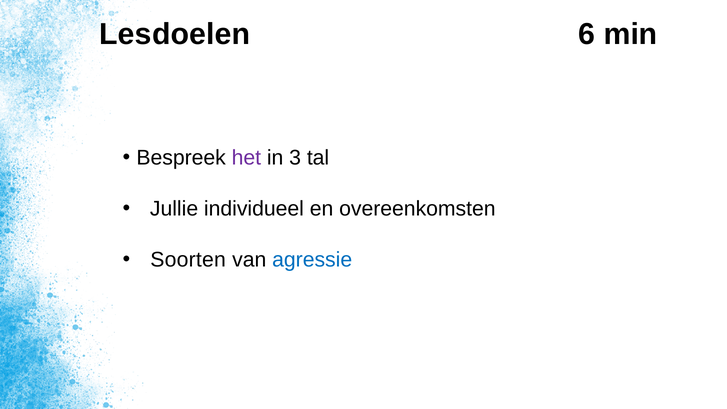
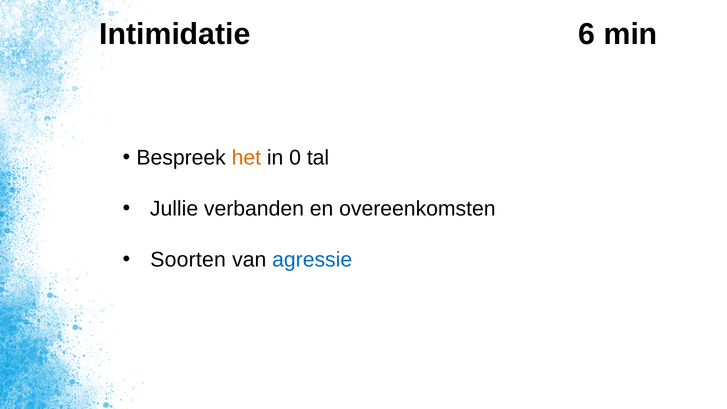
Lesdoelen: Lesdoelen -> Intimidatie (175, 34)
het colour: purple -> orange (246, 158)
3: 3 -> 0 (295, 158)
individueel: individueel -> verbanden (254, 209)
